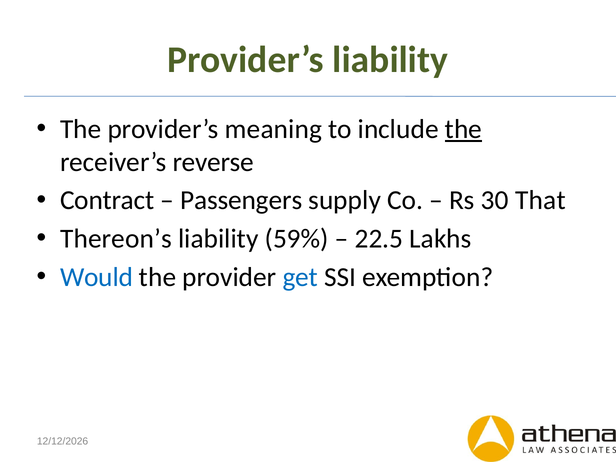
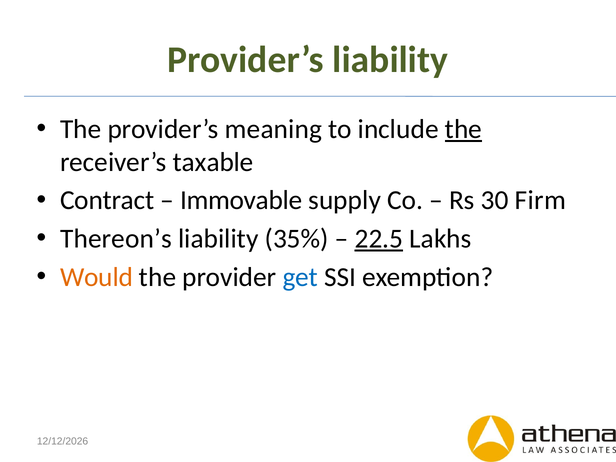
reverse: reverse -> taxable (213, 162)
Passengers: Passengers -> Immovable (241, 200)
That: That -> Firm (540, 200)
59%: 59% -> 35% (297, 239)
22.5 underline: none -> present (379, 239)
Would colour: blue -> orange (97, 277)
